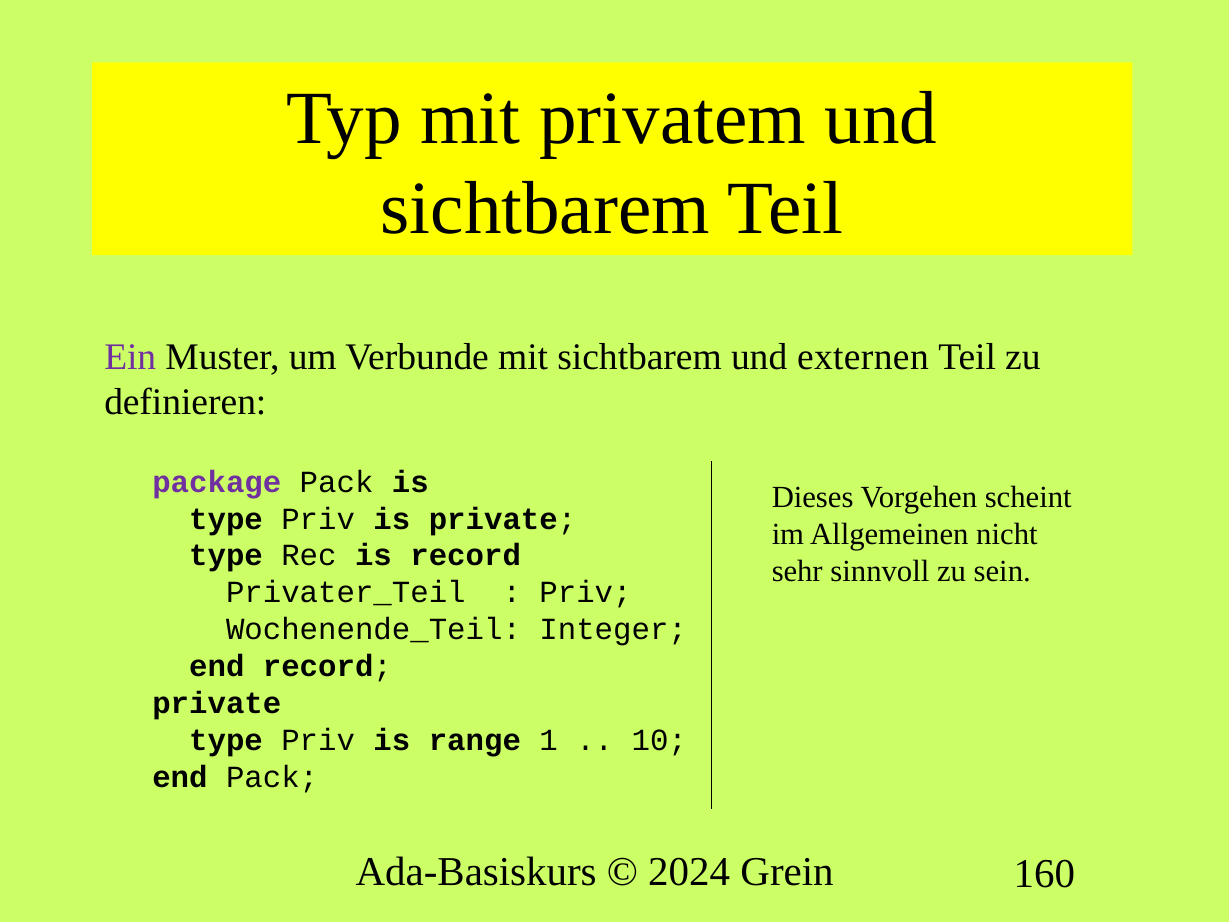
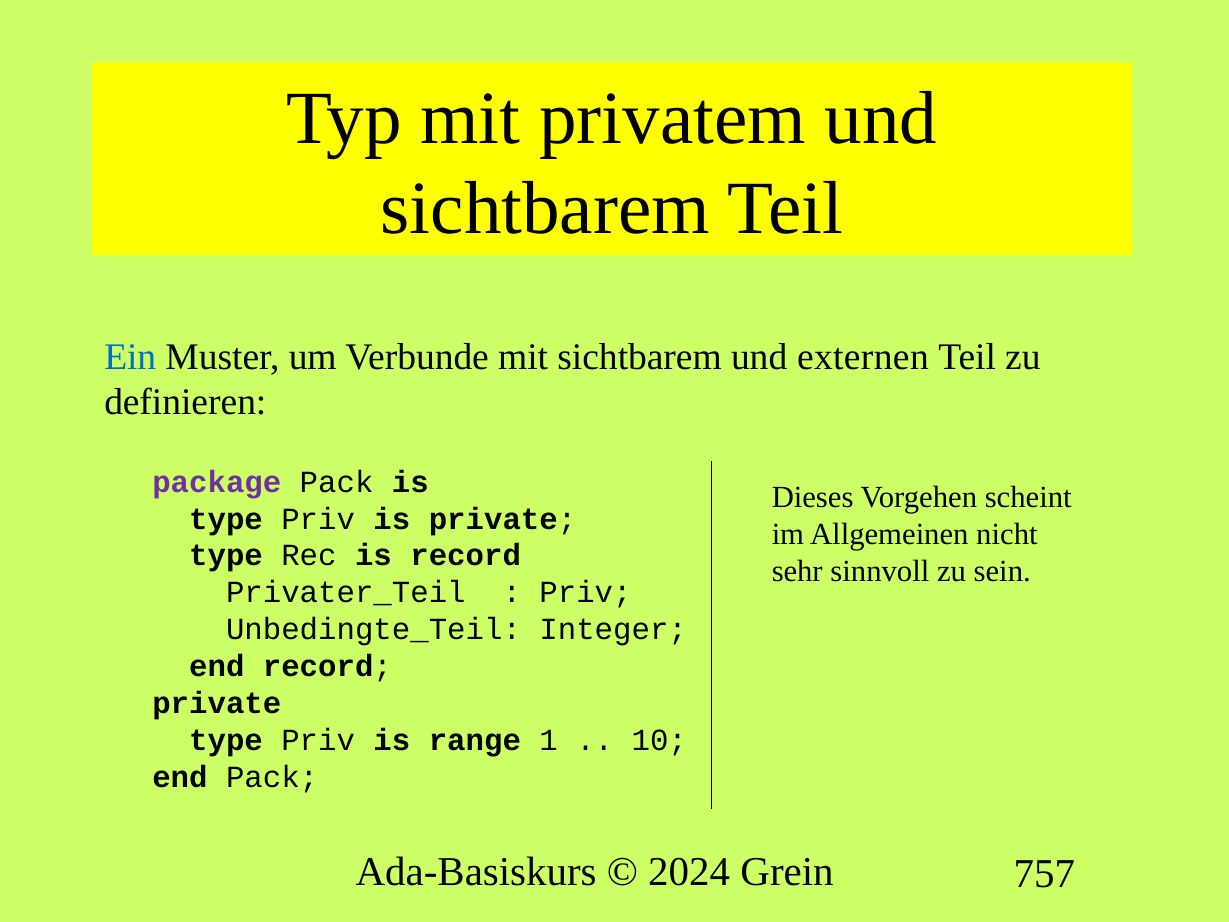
Ein colour: purple -> blue (130, 357)
Wochenende_Teil: Wochenende_Teil -> Unbedingte_Teil (373, 629)
160: 160 -> 757 (1044, 874)
